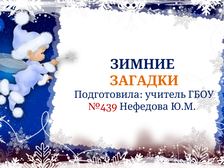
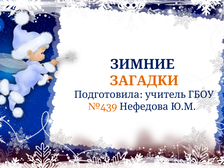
№439 colour: red -> orange (103, 107)
